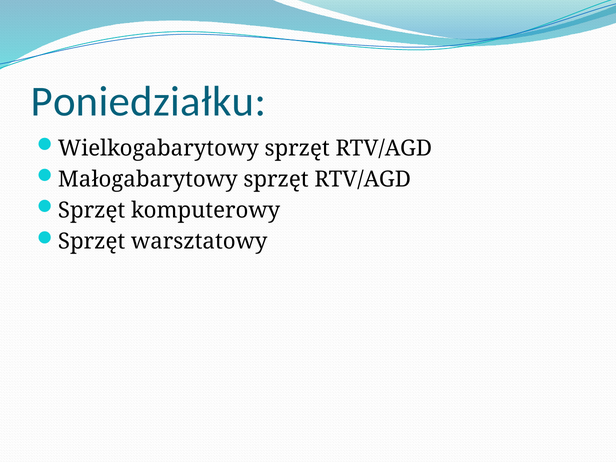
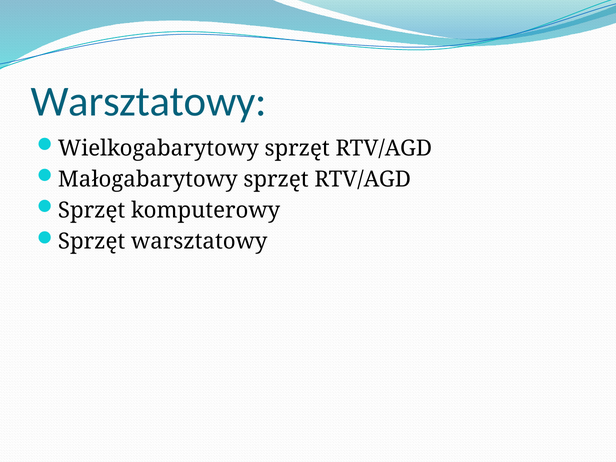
Poniedziałku: Poniedziałku -> Warsztatowy (149, 102)
